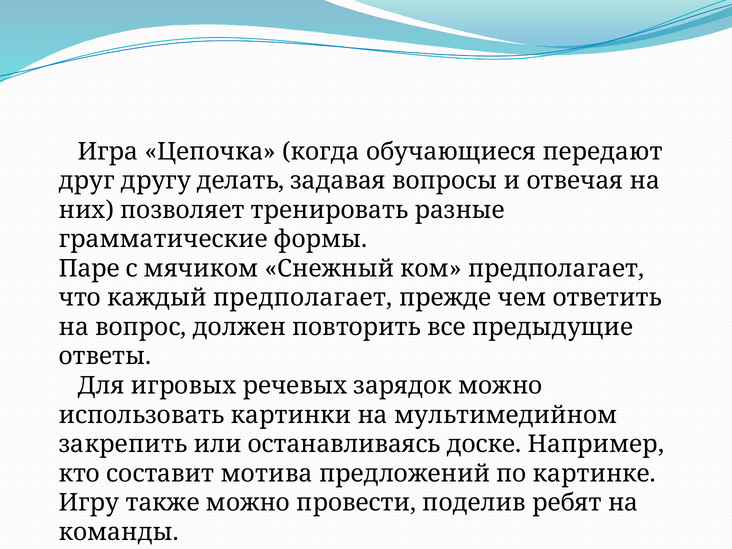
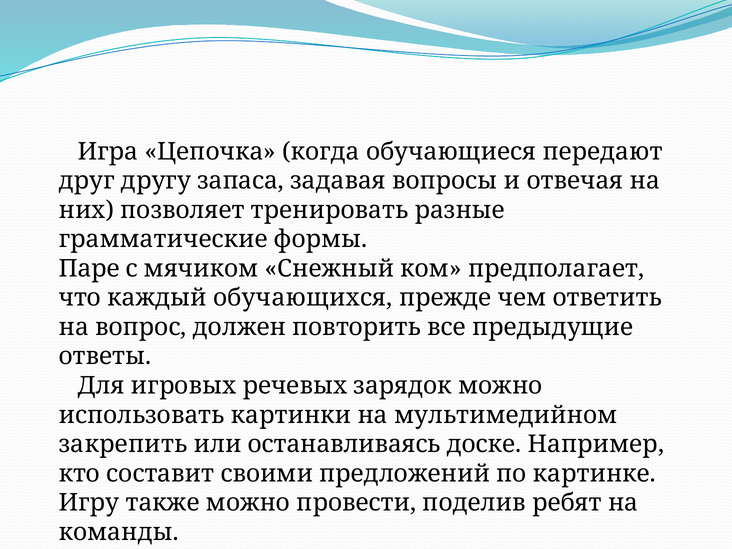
делать: делать -> запаса (241, 181)
каждый предполагает: предполагает -> обучающихся (303, 298)
мотива: мотива -> своими (267, 474)
